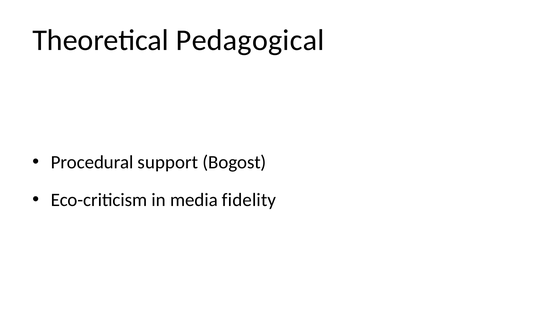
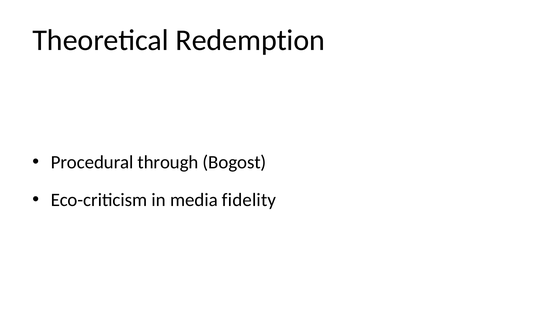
Pedagogical: Pedagogical -> Redemption (250, 40)
support: support -> through (168, 162)
